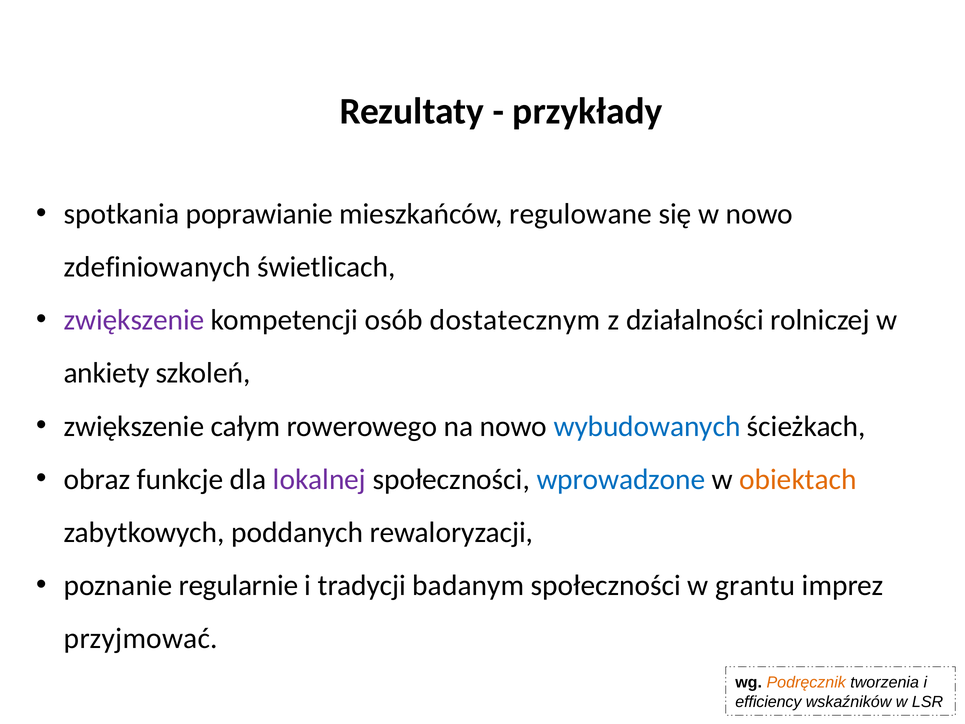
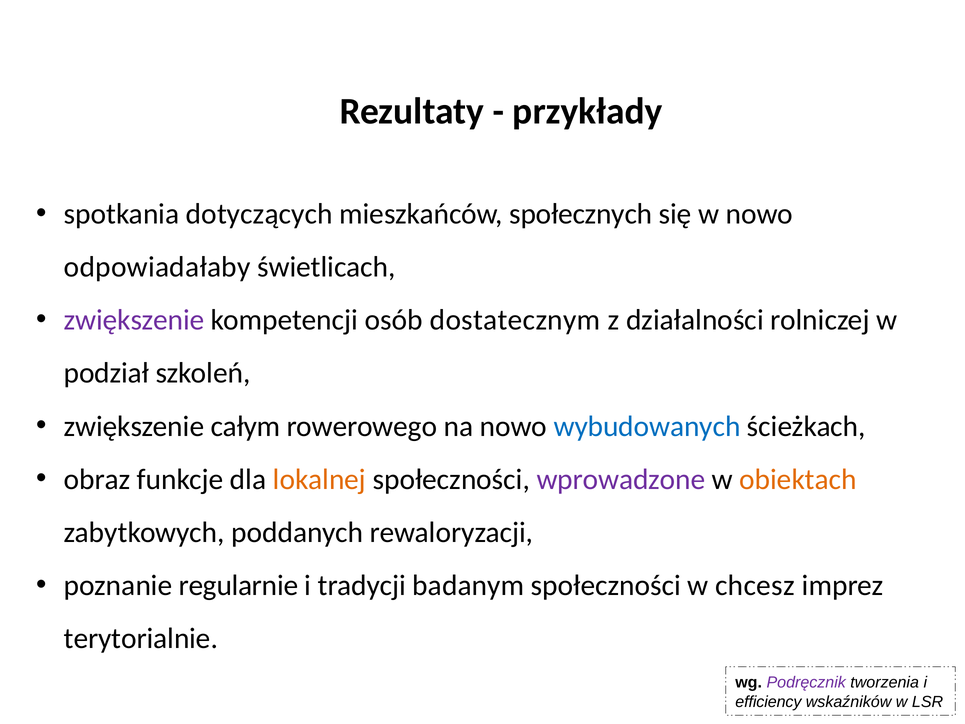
poprawianie: poprawianie -> dotyczących (259, 214)
regulowane: regulowane -> społecznych (581, 214)
zdefiniowanych: zdefiniowanych -> odpowiadałaby (157, 267)
ankiety: ankiety -> podział (106, 373)
lokalnej colour: purple -> orange (319, 479)
wprowadzone colour: blue -> purple (621, 479)
grantu: grantu -> chcesz (755, 585)
przyjmować: przyjmować -> terytorialnie (141, 638)
Podręcznik colour: orange -> purple (806, 682)
